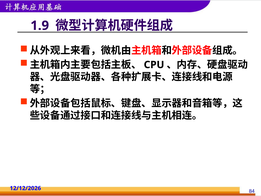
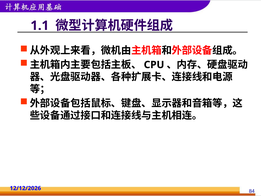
1.9: 1.9 -> 1.1 (40, 26)
